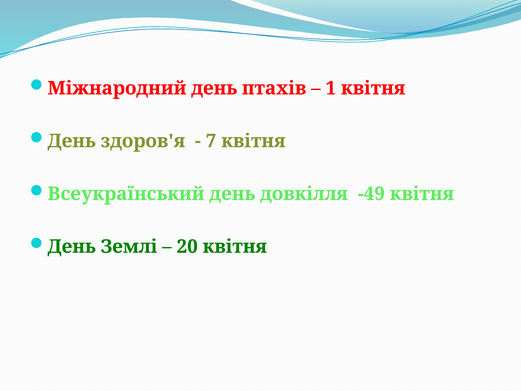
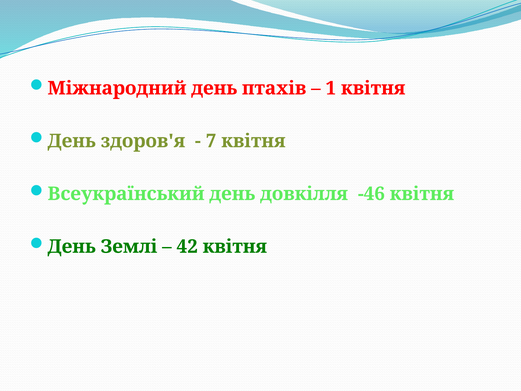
-49: -49 -> -46 (371, 194)
20: 20 -> 42 (187, 246)
